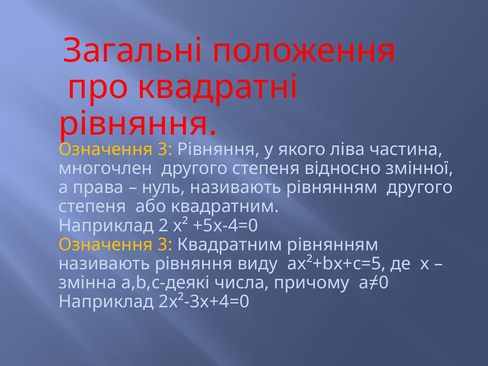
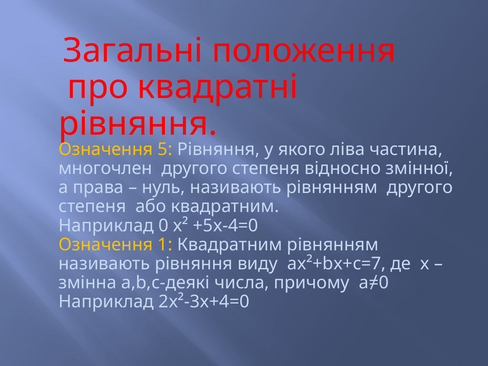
3: 3 -> 5 (165, 149)
Наприклад 2: 2 -> 0 (163, 226)
3: 3 -> 1 (165, 245)
ax²+bx+c=5: ax²+bx+c=5 -> ax²+bx+c=7 (337, 264)
